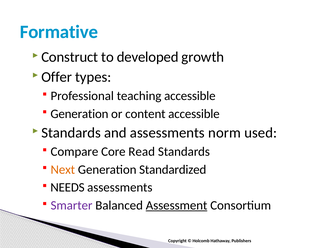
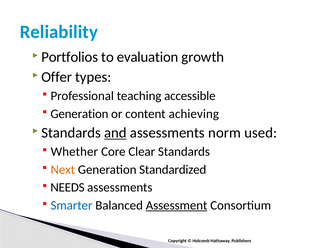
Formative: Formative -> Reliability (59, 32)
Construct: Construct -> Portfolios (70, 57)
developed: developed -> evaluation (148, 57)
content accessible: accessible -> achieving (194, 114)
and underline: none -> present (115, 133)
Compare: Compare -> Whether (74, 152)
Read: Read -> Clear (142, 152)
Smarter colour: purple -> blue (72, 206)
